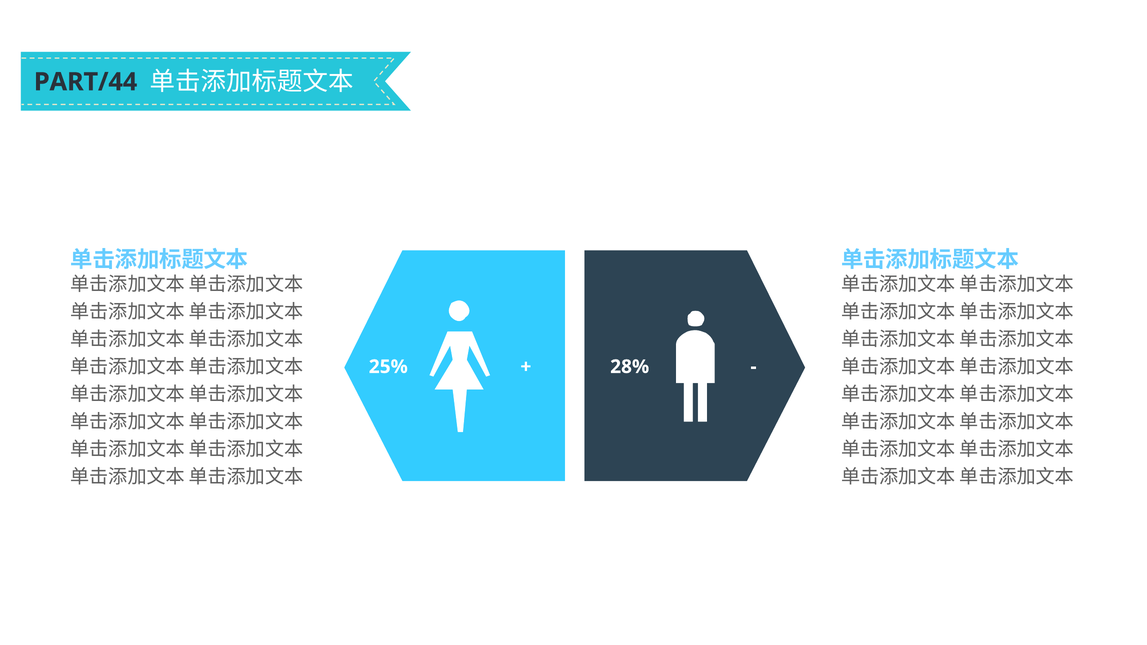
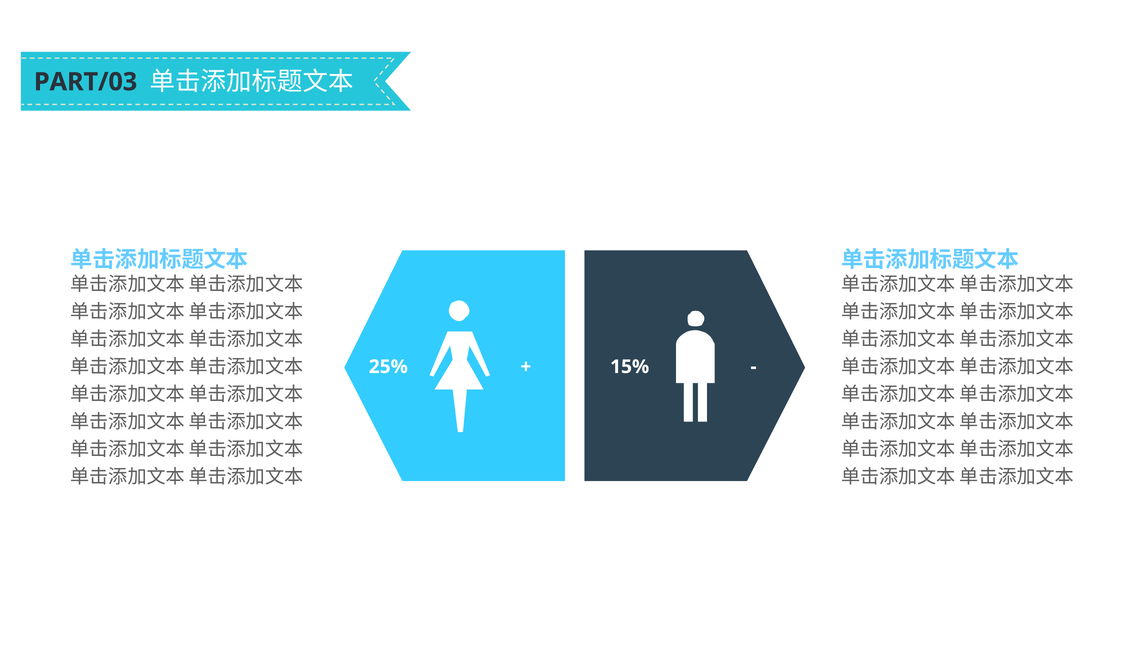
PART/44: PART/44 -> PART/03 (86, 82)
28%: 28% -> 15% (630, 367)
